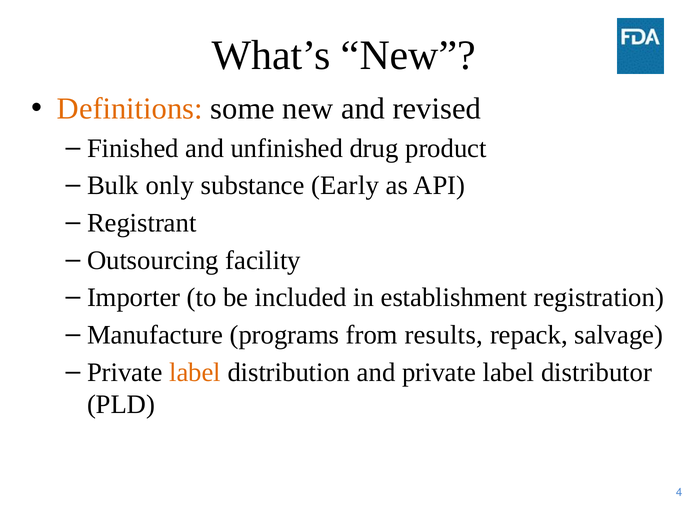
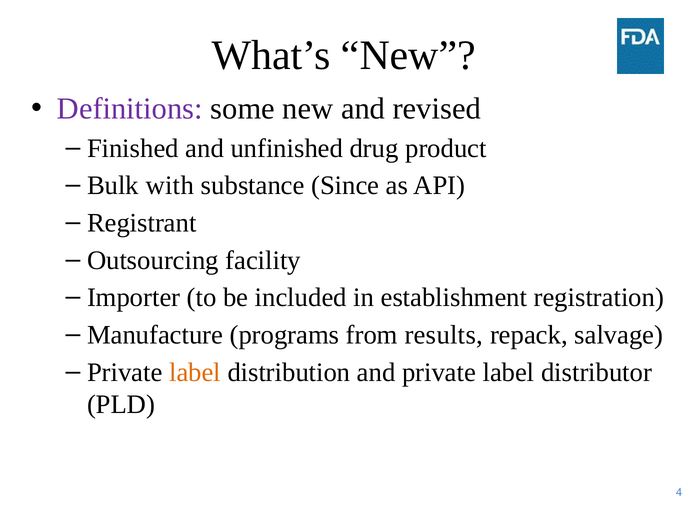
Definitions colour: orange -> purple (130, 109)
only: only -> with (170, 186)
Early: Early -> Since (345, 186)
